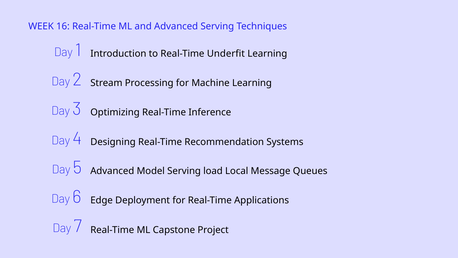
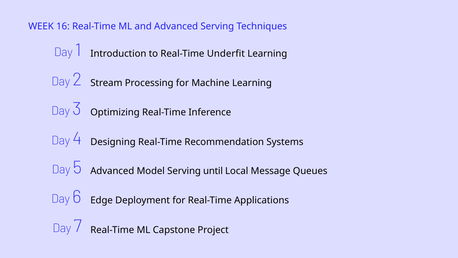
load: load -> until (213, 171)
